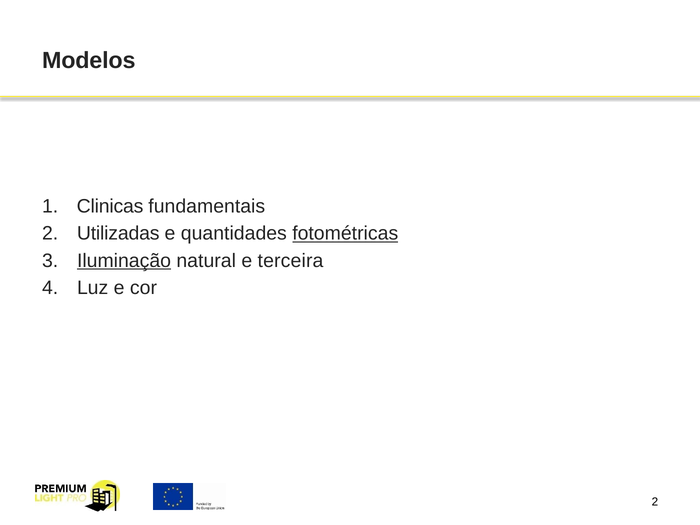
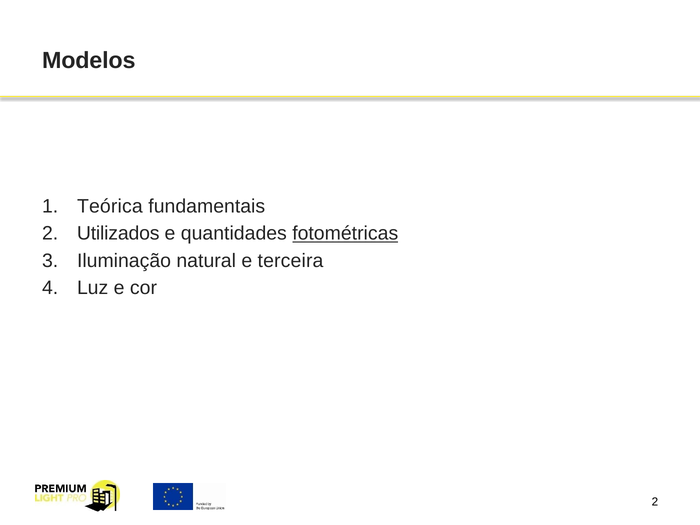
Clinicas: Clinicas -> Teórica (110, 206)
Utilizadas: Utilizadas -> Utilizados (118, 234)
Iluminação underline: present -> none (124, 261)
